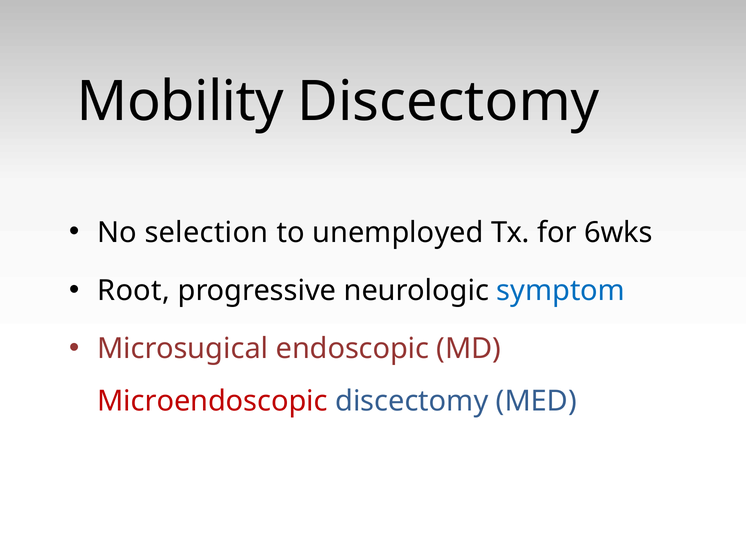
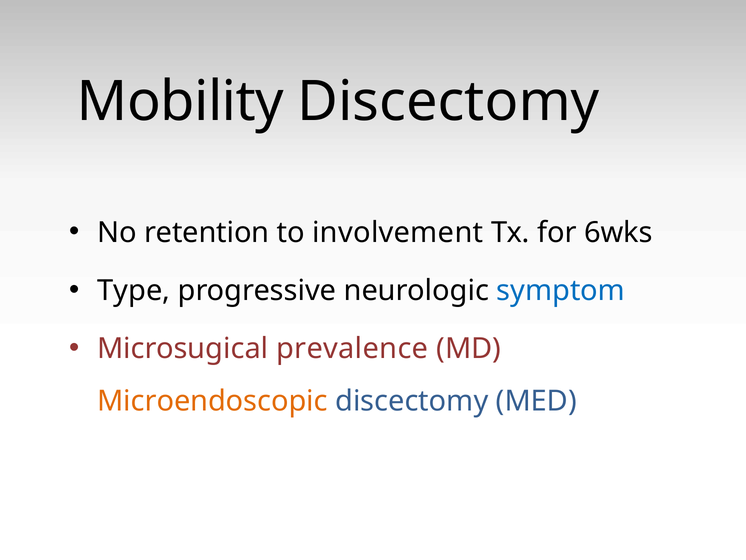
selection: selection -> retention (207, 232)
unemployed: unemployed -> involvement (398, 232)
Root: Root -> Type (134, 290)
endoscopic: endoscopic -> prevalence (352, 348)
Microendoscopic colour: red -> orange (212, 401)
